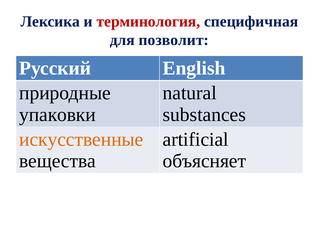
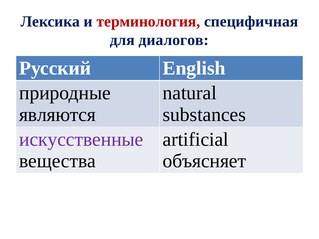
позволит: позволит -> диалогов (174, 40)
упаковки: упаковки -> являются (58, 115)
искусственные colour: orange -> purple (81, 140)
